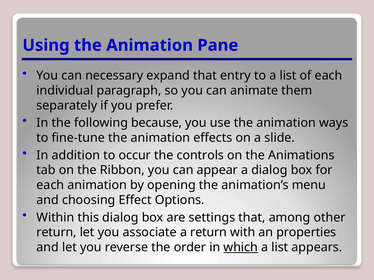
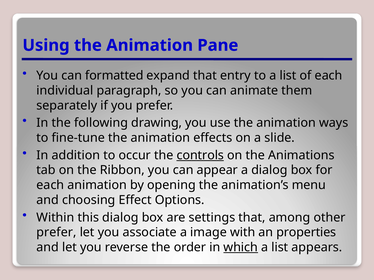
necessary: necessary -> formatted (114, 76)
because: because -> drawing (157, 123)
controls underline: none -> present (200, 155)
return: return -> prefer (56, 233)
a return: return -> image (209, 233)
